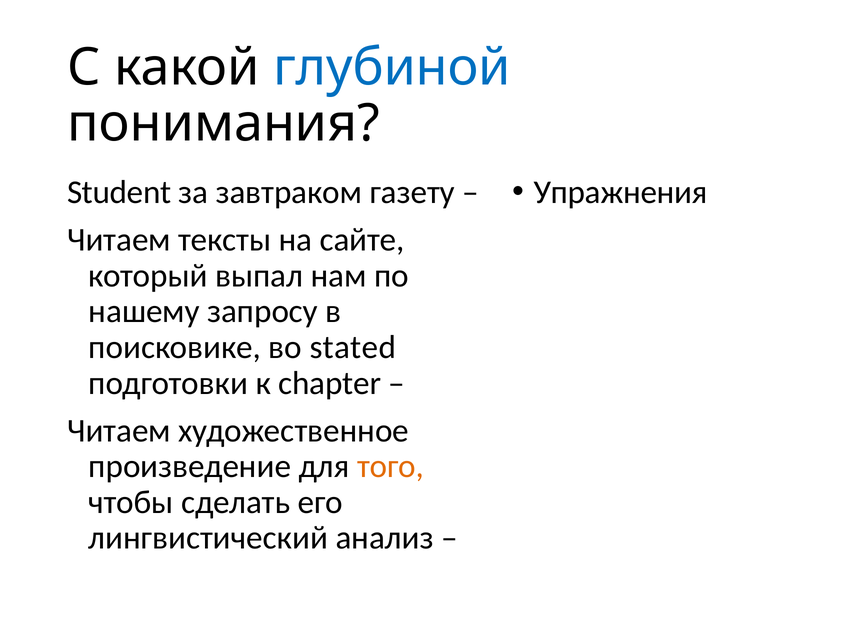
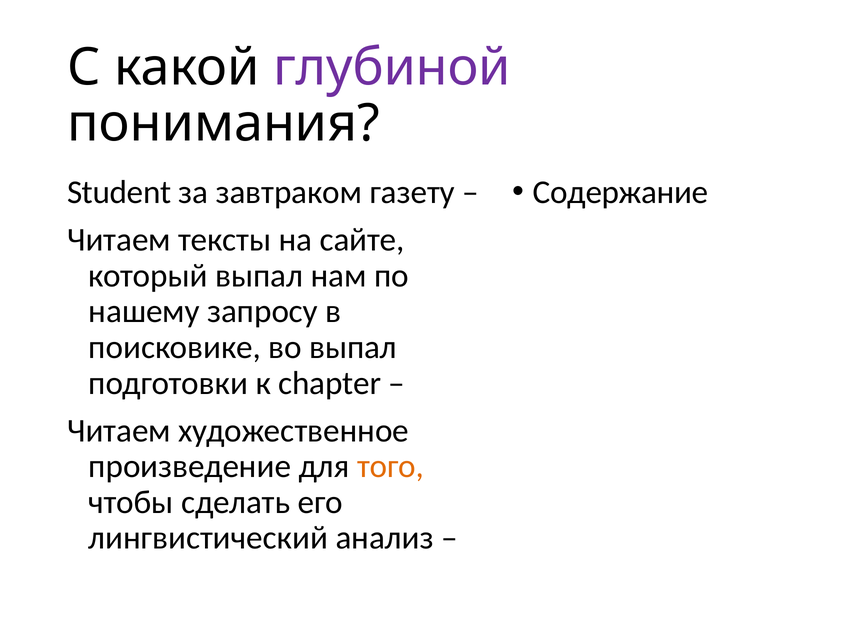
глубиной colour: blue -> purple (392, 67)
Упражнения: Упражнения -> Содержание (621, 192)
во stated: stated -> выпал (353, 347)
